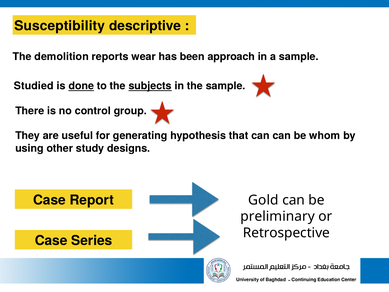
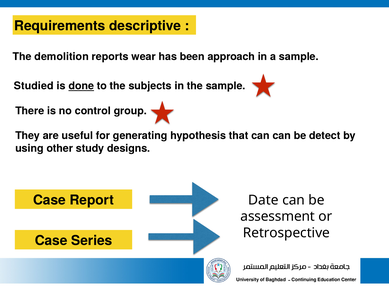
Susceptibility: Susceptibility -> Requirements (60, 26)
subjects underline: present -> none (150, 86)
whom: whom -> detect (325, 136)
Gold: Gold -> Date (263, 200)
preliminary: preliminary -> assessment (278, 216)
